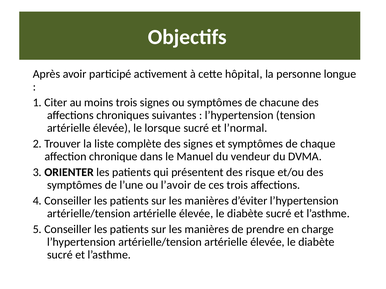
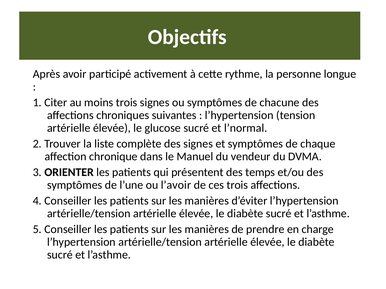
hôpital: hôpital -> rythme (244, 74)
lorsque: lorsque -> glucose (163, 128)
risque: risque -> temps (260, 173)
